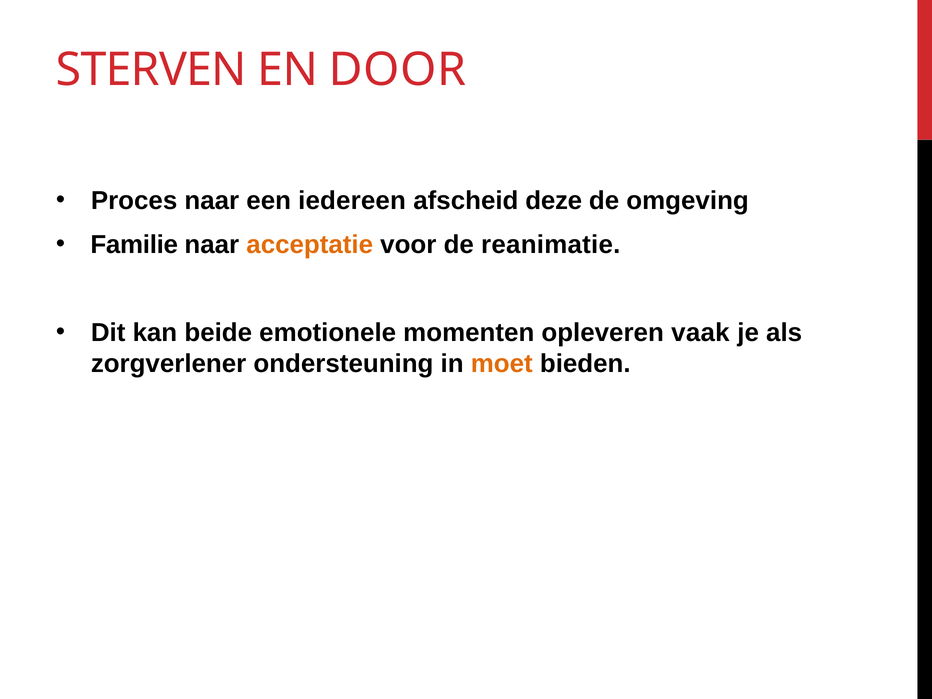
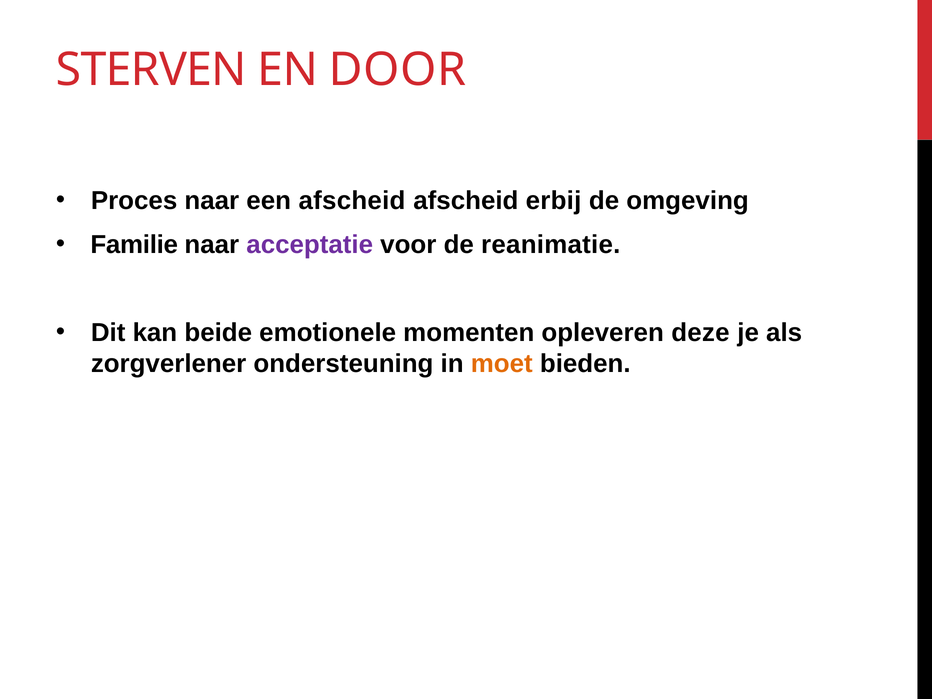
een iedereen: iedereen -> afscheid (352, 201)
deze: deze -> erbij (553, 201)
acceptatie colour: orange -> purple (310, 245)
vaak: vaak -> deze (700, 333)
